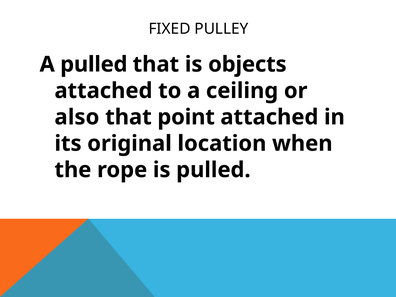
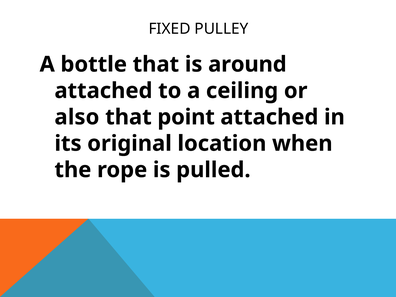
A pulled: pulled -> bottle (94, 64)
objects: objects -> around (247, 64)
